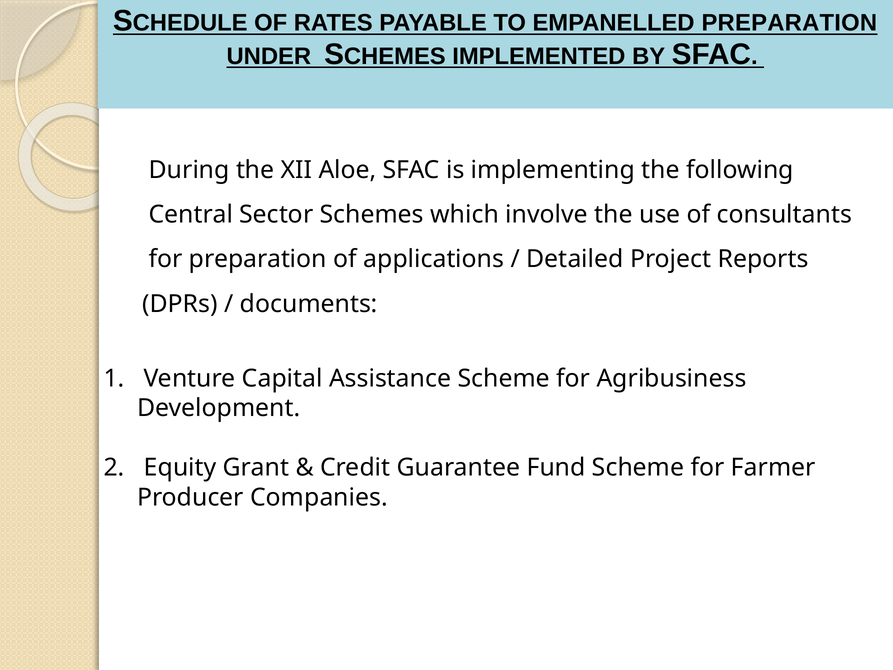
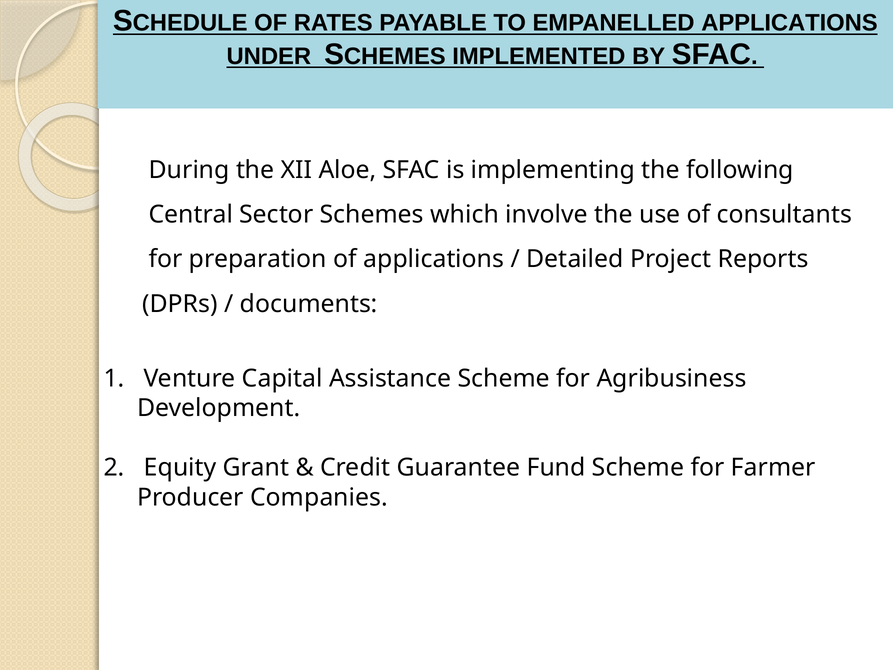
EMPANELLED PREPARATION: PREPARATION -> APPLICATIONS (789, 23)
